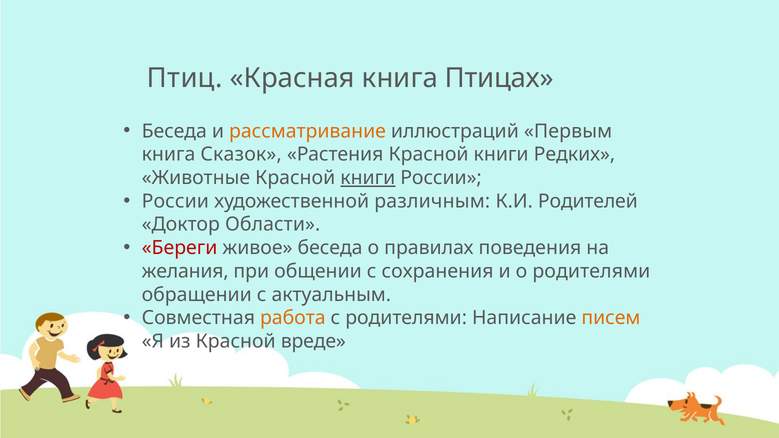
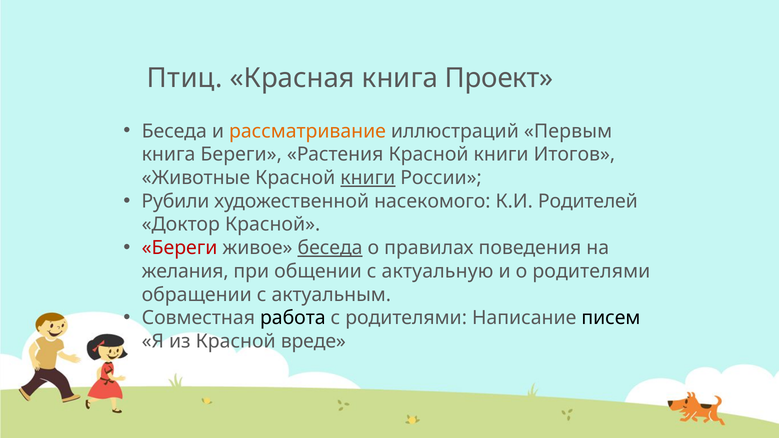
Птицах: Птицах -> Проект (499, 78)
книга Сказок: Сказок -> Береги (241, 155)
Редких: Редких -> Итогов (574, 155)
России: России -> Рубили (175, 201)
различным: различным -> насекомого (432, 201)
Доктор Области: Области -> Красной (273, 225)
беседа underline: none -> present (330, 248)
сохранения: сохранения -> актуальную (437, 271)
работа colour: orange -> black (293, 318)
писем colour: orange -> black (611, 318)
